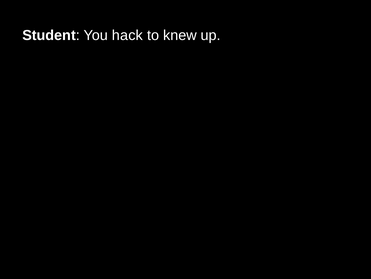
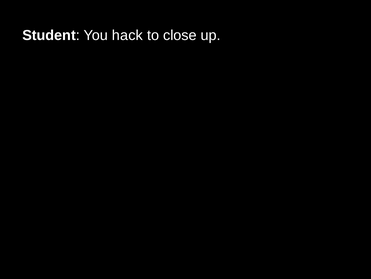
knew: knew -> close (180, 35)
